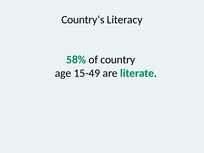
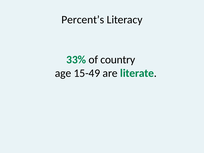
Country’s: Country’s -> Percent’s (83, 20)
58%: 58% -> 33% (76, 60)
